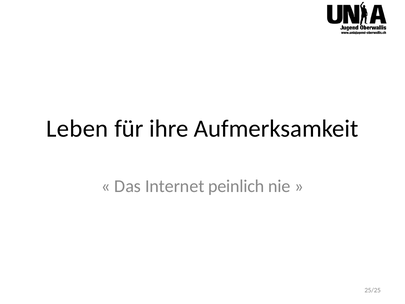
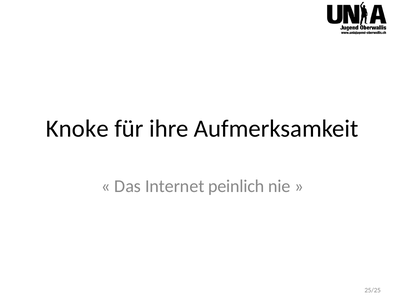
Leben: Leben -> Knoke (77, 129)
